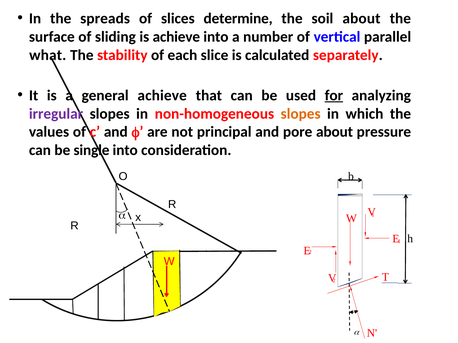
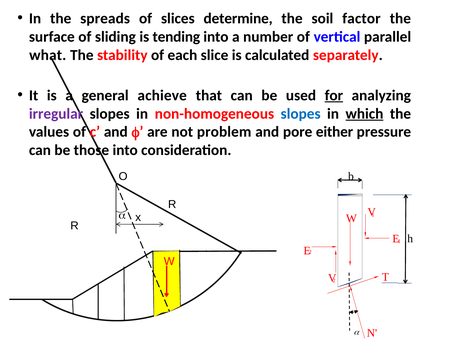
soil about: about -> factor (361, 18)
is achieve: achieve -> tending (176, 37)
slopes colour: orange -> blue (301, 114)
which underline: none -> present (364, 114)
principal: principal -> problem (224, 132)
pore about: about -> either (335, 132)
single: single -> those (91, 150)
